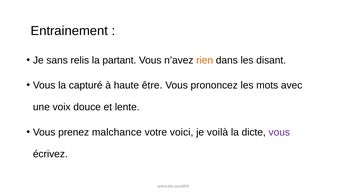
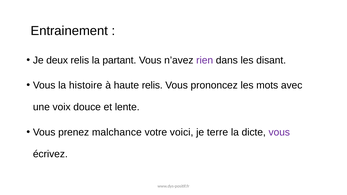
sans: sans -> deux (57, 60)
rien colour: orange -> purple (205, 60)
capturé: capturé -> histoire (86, 85)
haute être: être -> relis (152, 85)
voilà: voilà -> terre (218, 132)
